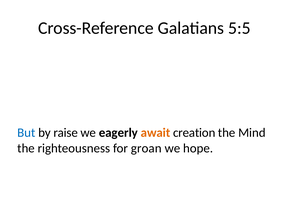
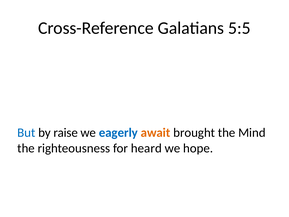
eagerly colour: black -> blue (118, 133)
creation: creation -> brought (194, 133)
groan: groan -> heard (146, 148)
